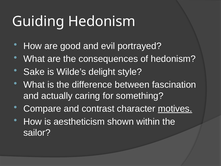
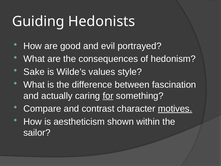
Guiding Hedonism: Hedonism -> Hedonists (102, 21)
delight: delight -> values (102, 72)
for underline: none -> present (108, 96)
